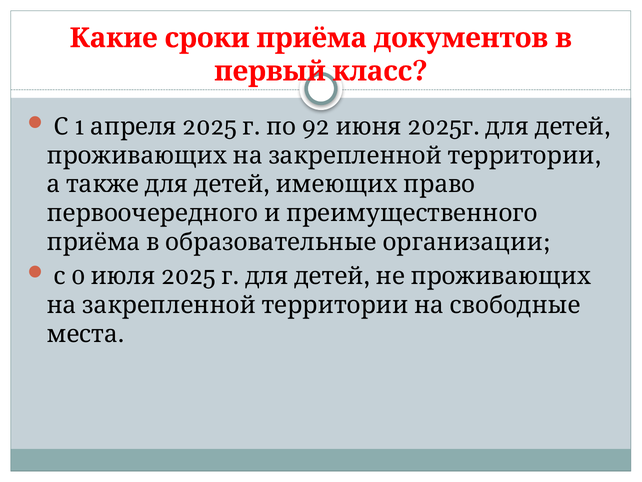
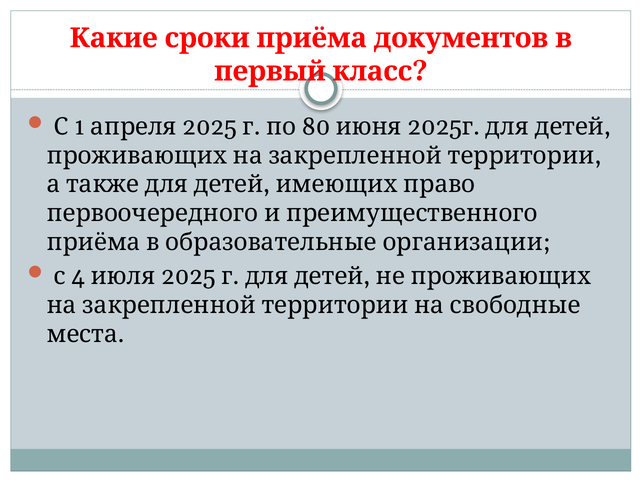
92: 92 -> 80 (316, 127)
0: 0 -> 4 (78, 276)
